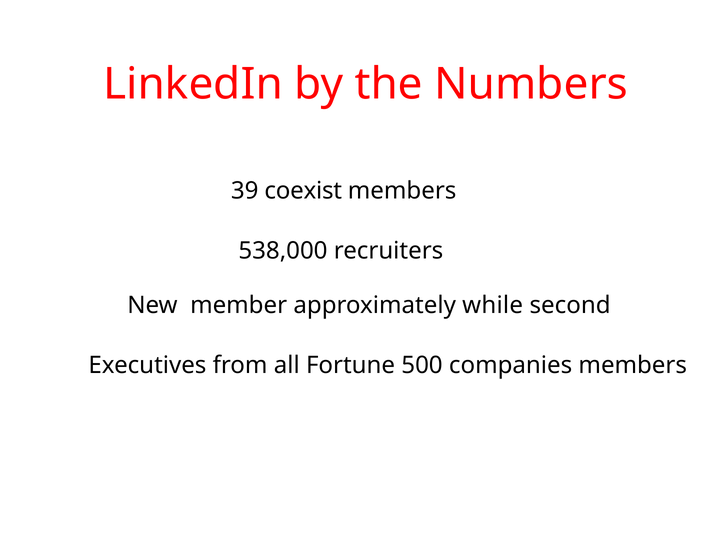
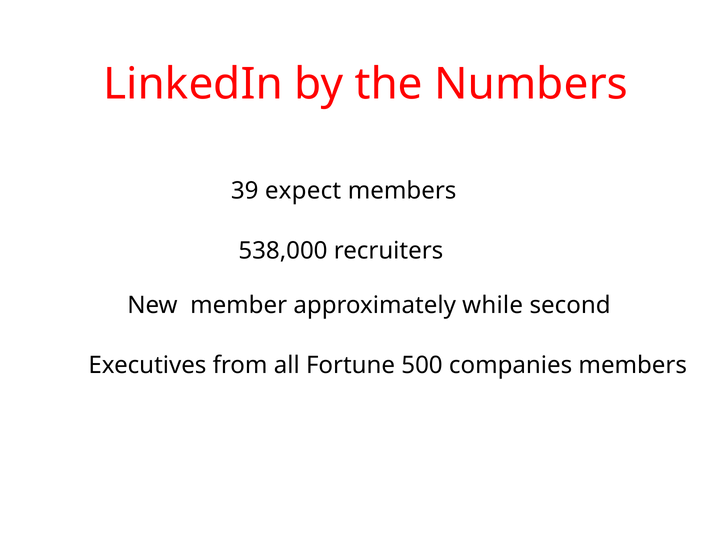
coexist: coexist -> expect (303, 191)
